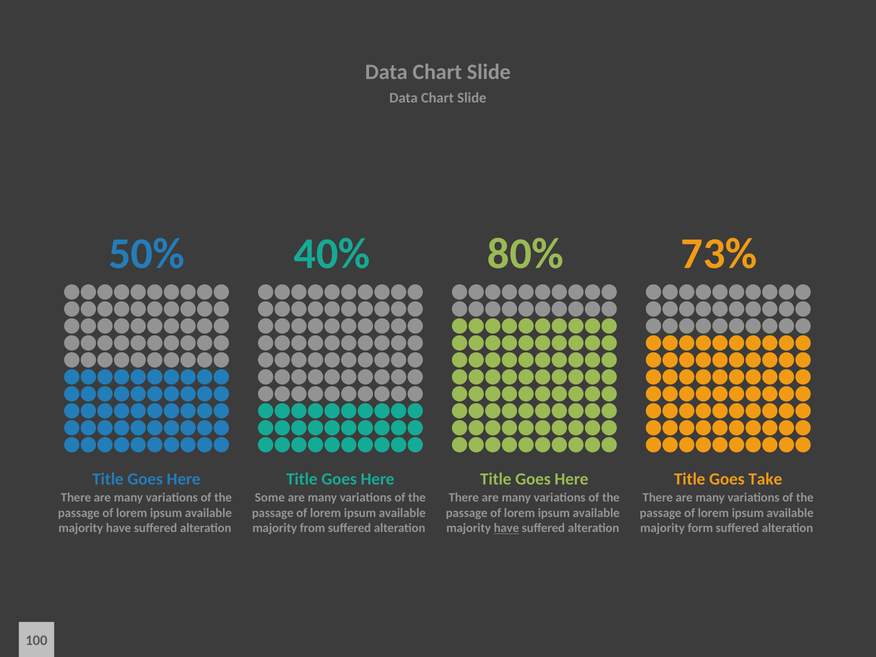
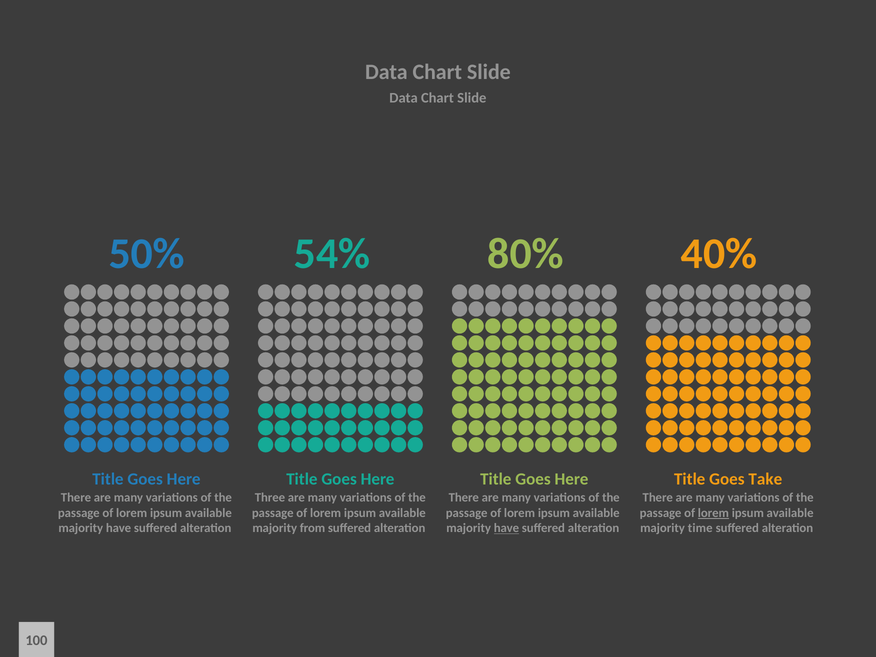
40%: 40% -> 54% (332, 254)
73%: 73% -> 40% (719, 254)
Some: Some -> Three (270, 498)
lorem underline: none -> present (713, 513)
form: form -> time (700, 528)
